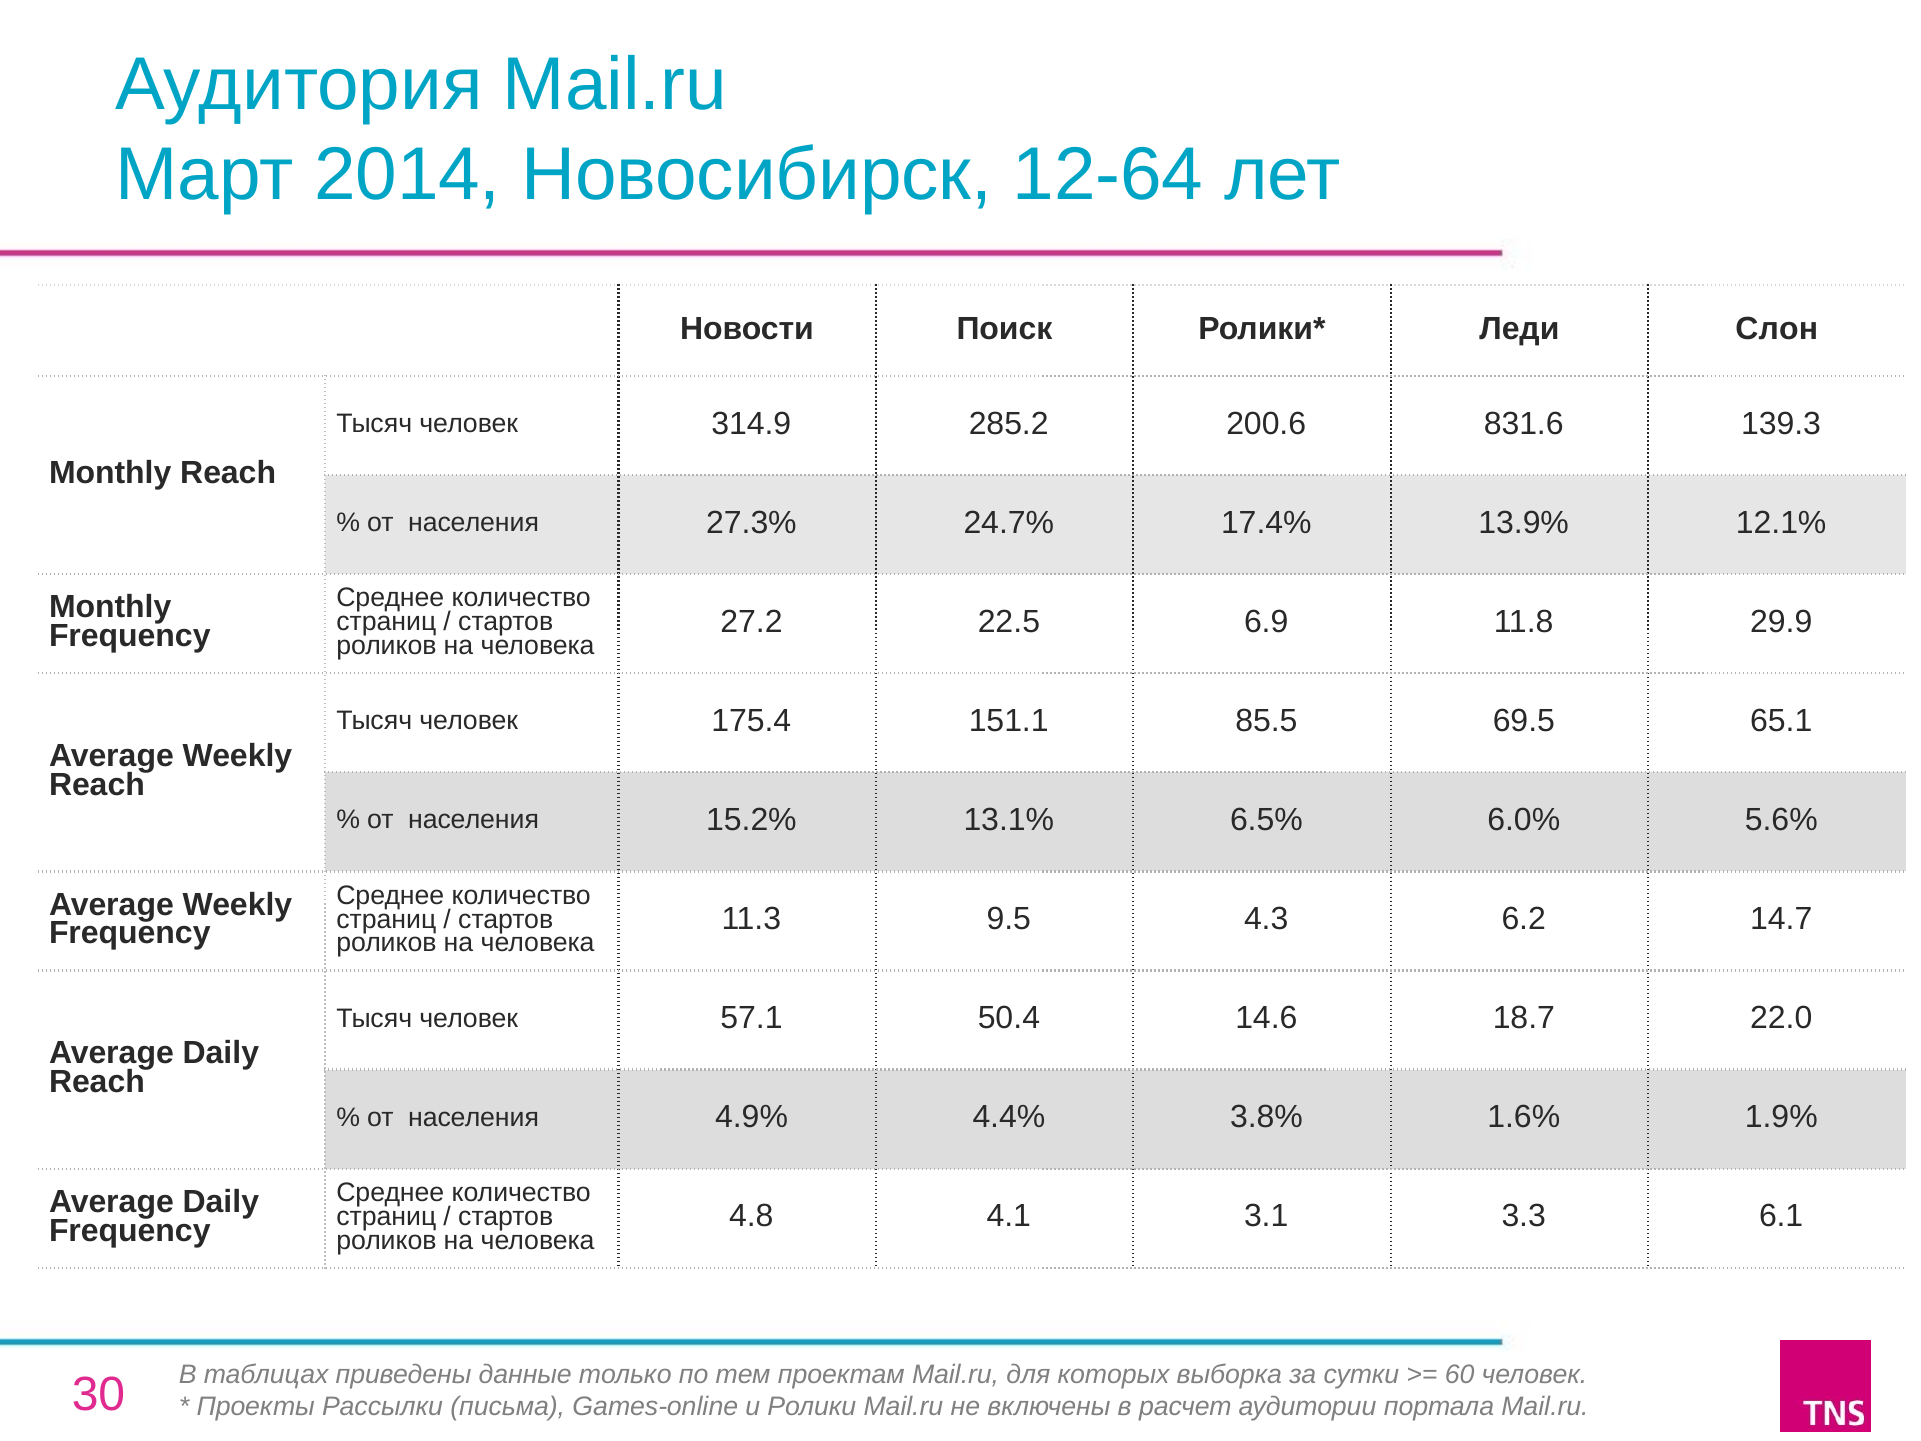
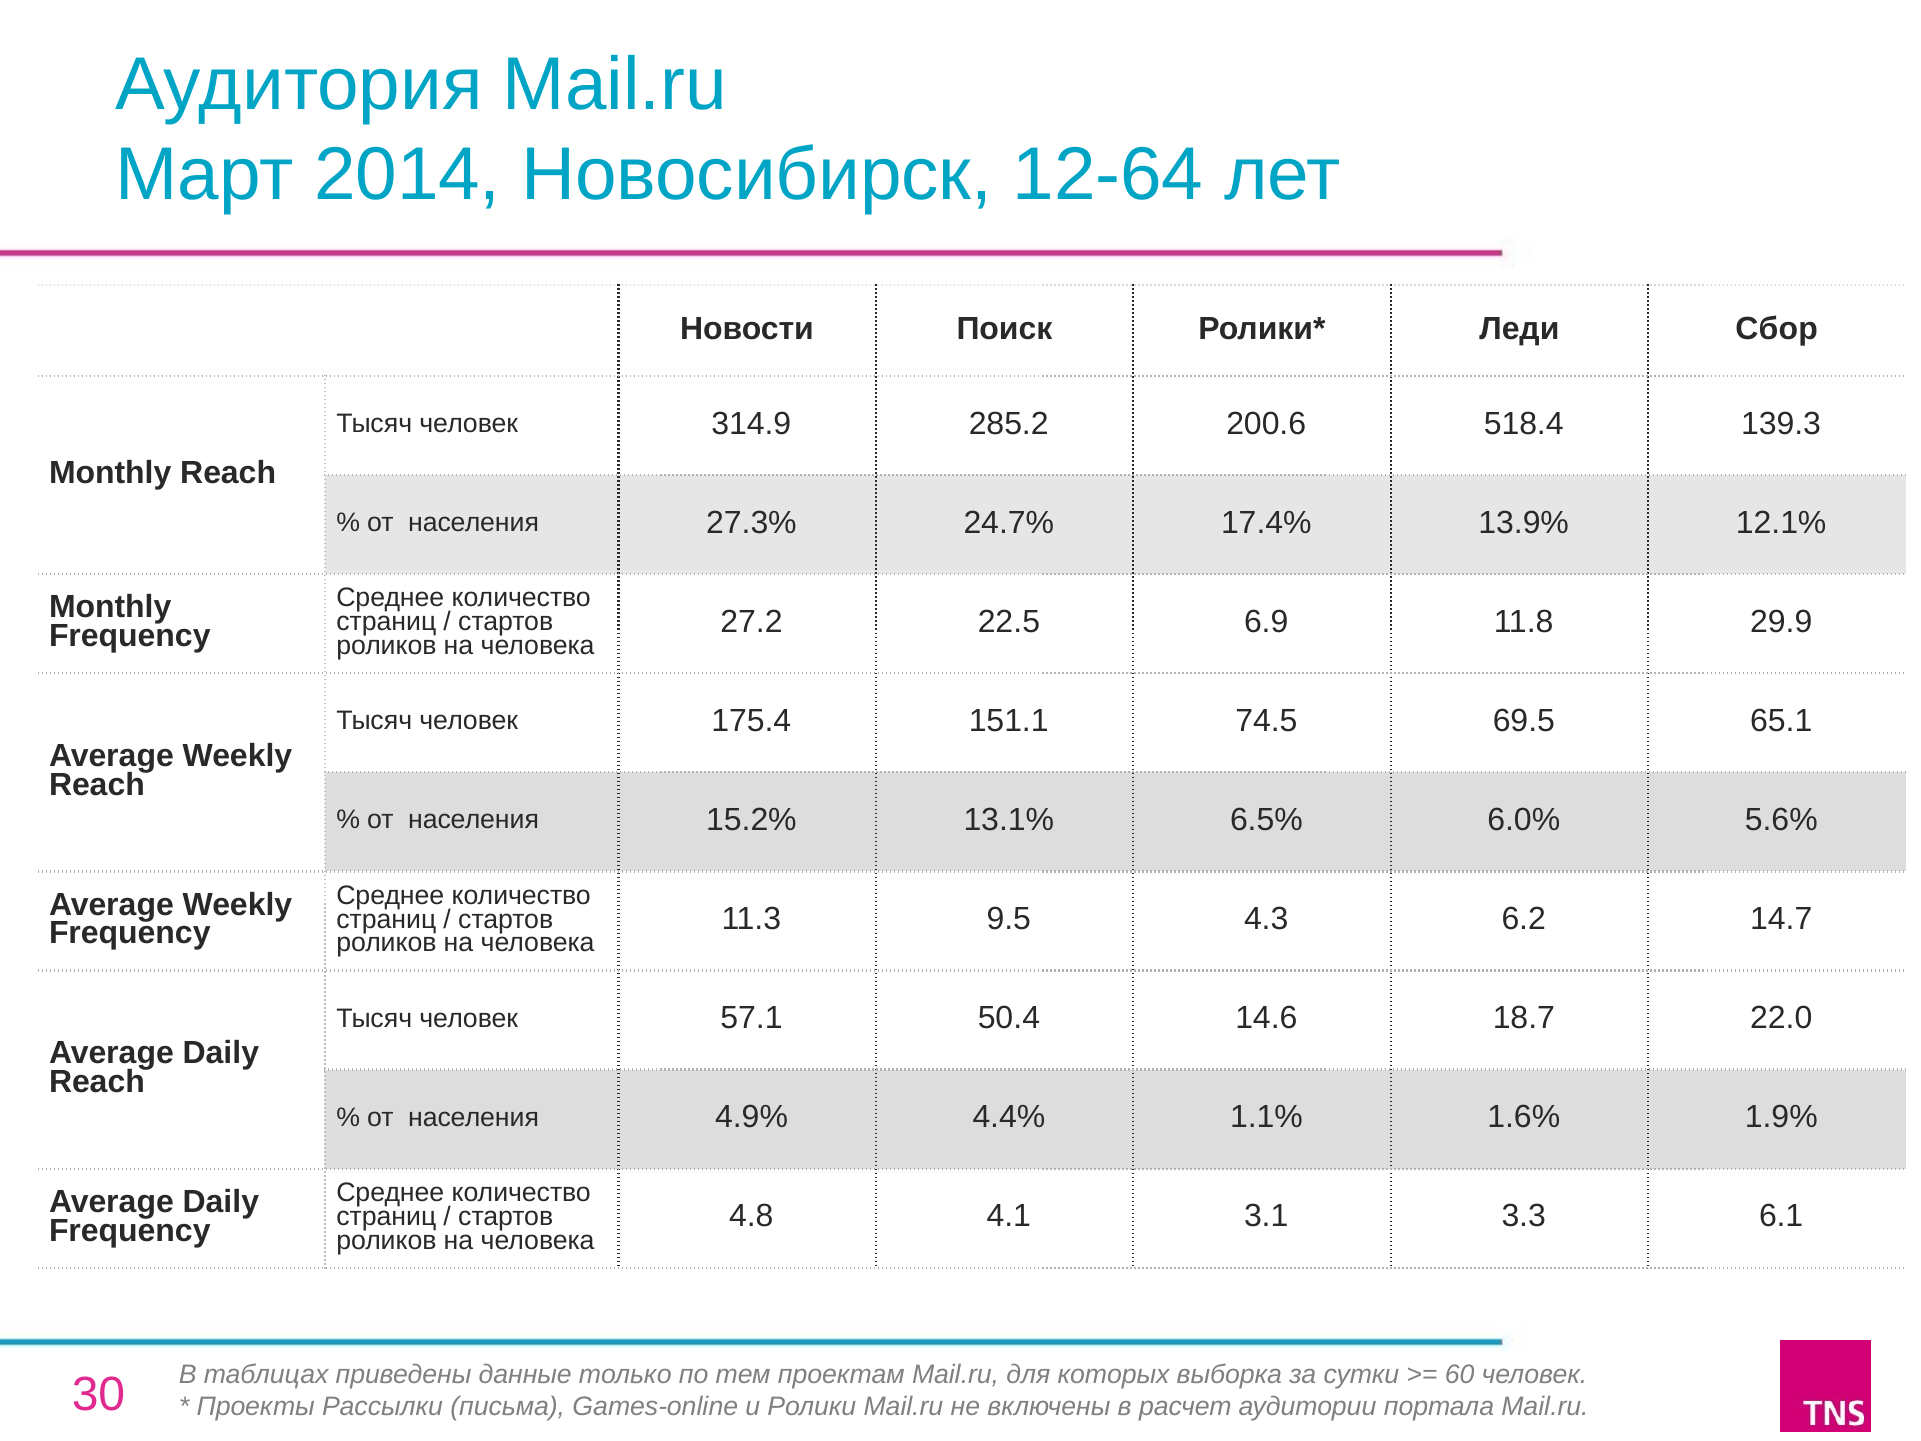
Слон: Слон -> Сбор (1777, 328)
831.6: 831.6 -> 518.4 (1524, 423)
85.5: 85.5 -> 74.5 (1266, 721)
3.8%: 3.8% -> 1.1% (1266, 1117)
